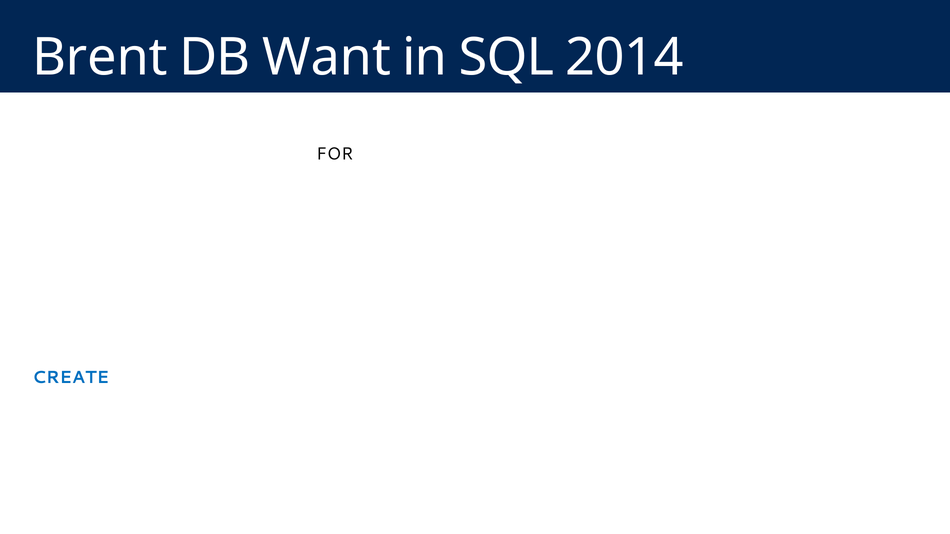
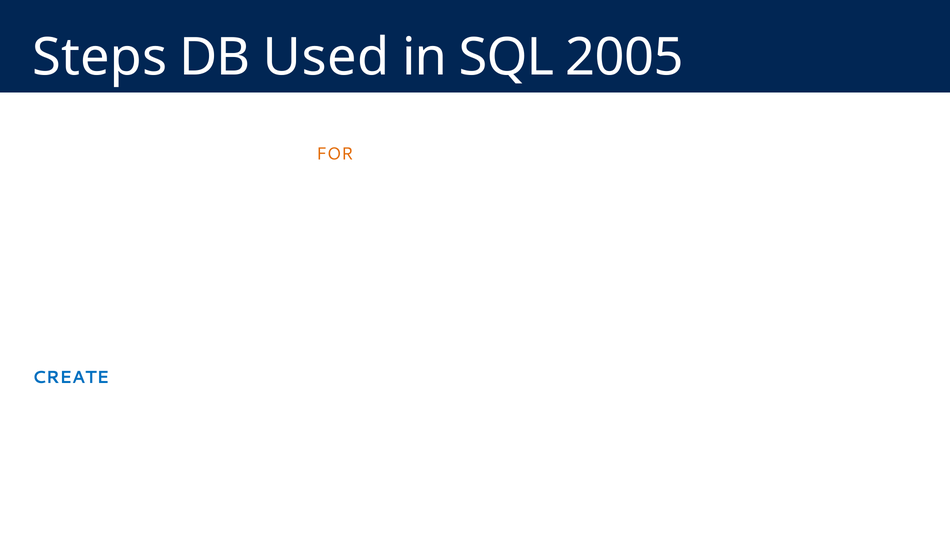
Brent: Brent -> Steps (100, 58)
Want: Want -> Used (326, 58)
2014: 2014 -> 2005 (624, 58)
FOR colour: black -> orange (335, 154)
